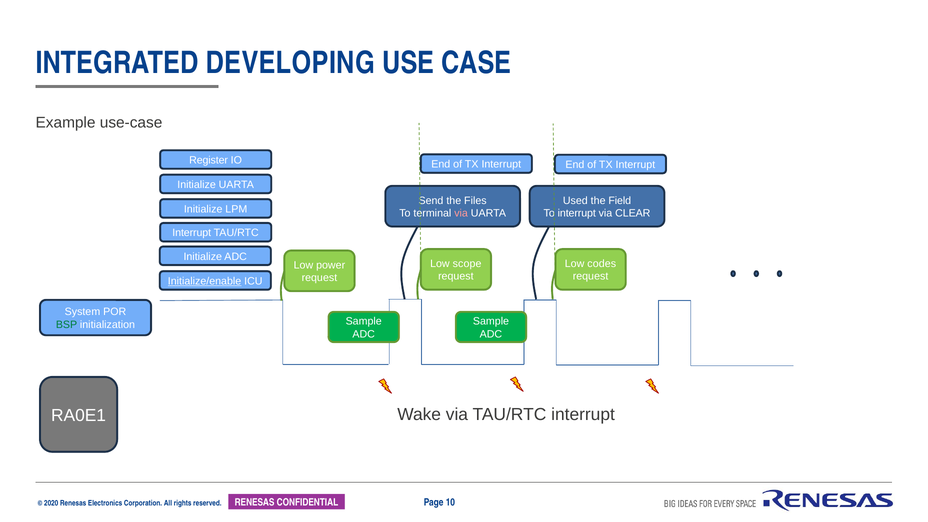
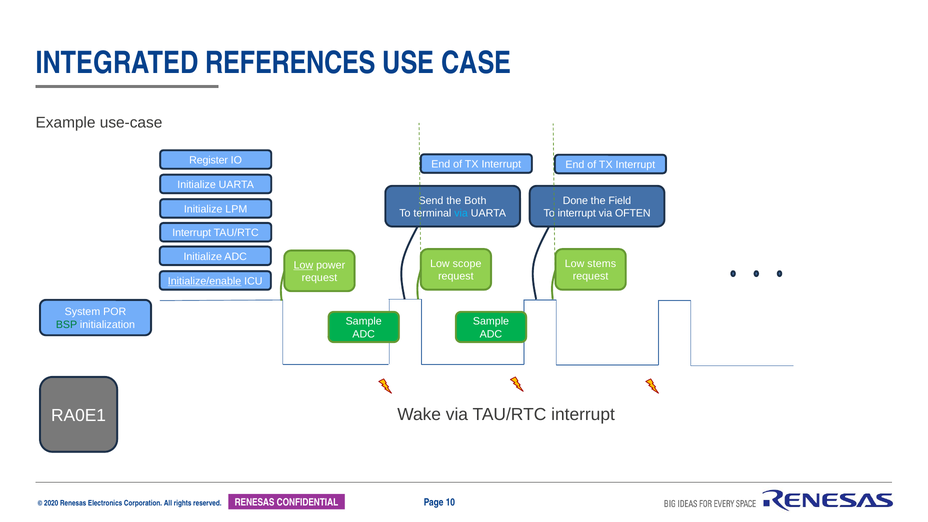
DEVELOPING: DEVELOPING -> REFERENCES (291, 63)
Files: Files -> Both (475, 201)
Used: Used -> Done (575, 201)
via colour: pink -> light blue (461, 213)
CLEAR: CLEAR -> OFTEN (633, 213)
codes: codes -> stems (602, 264)
Low underline: none -> present (303, 265)
